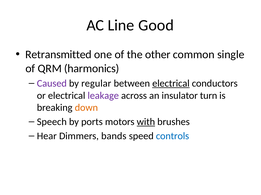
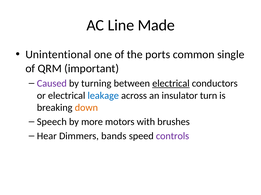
Good: Good -> Made (156, 25)
Retransmitted: Retransmitted -> Unintentional (58, 55)
other: other -> ports (158, 55)
harmonics: harmonics -> important (92, 69)
regular: regular -> turning (96, 84)
leakage colour: purple -> blue (103, 96)
ports: ports -> more (92, 122)
with underline: present -> none (146, 122)
controls colour: blue -> purple (173, 136)
